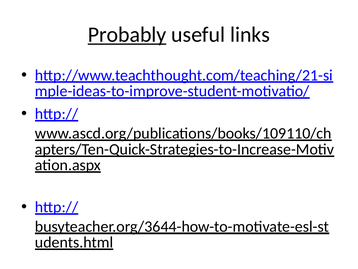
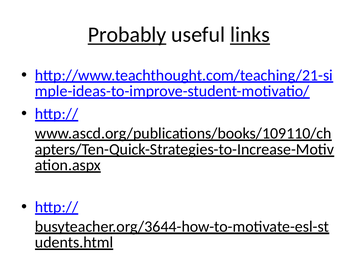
links underline: none -> present (250, 35)
